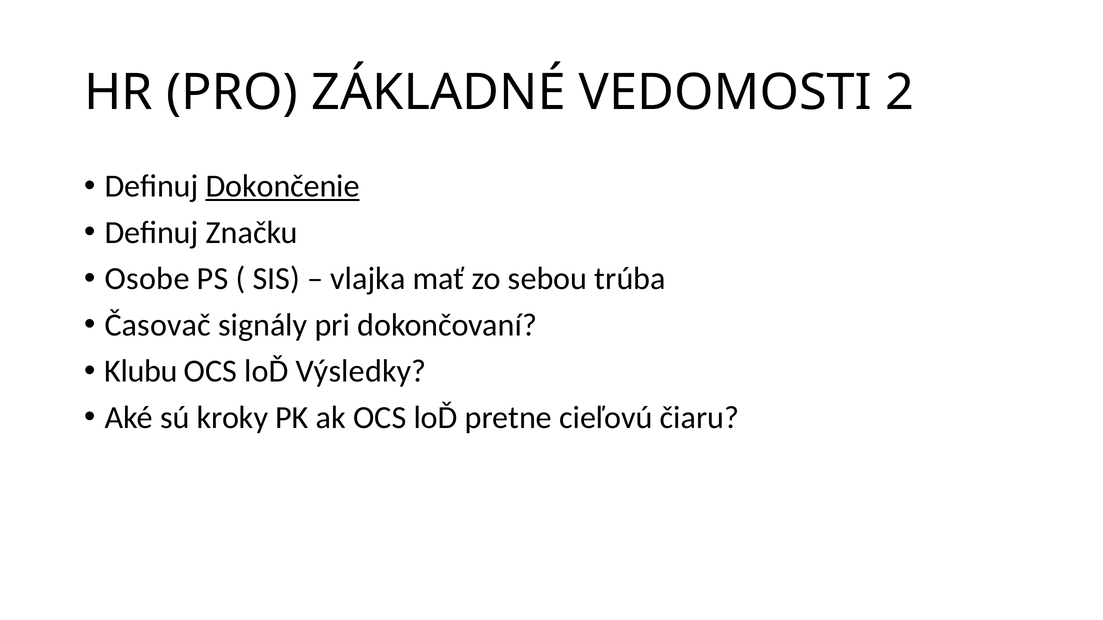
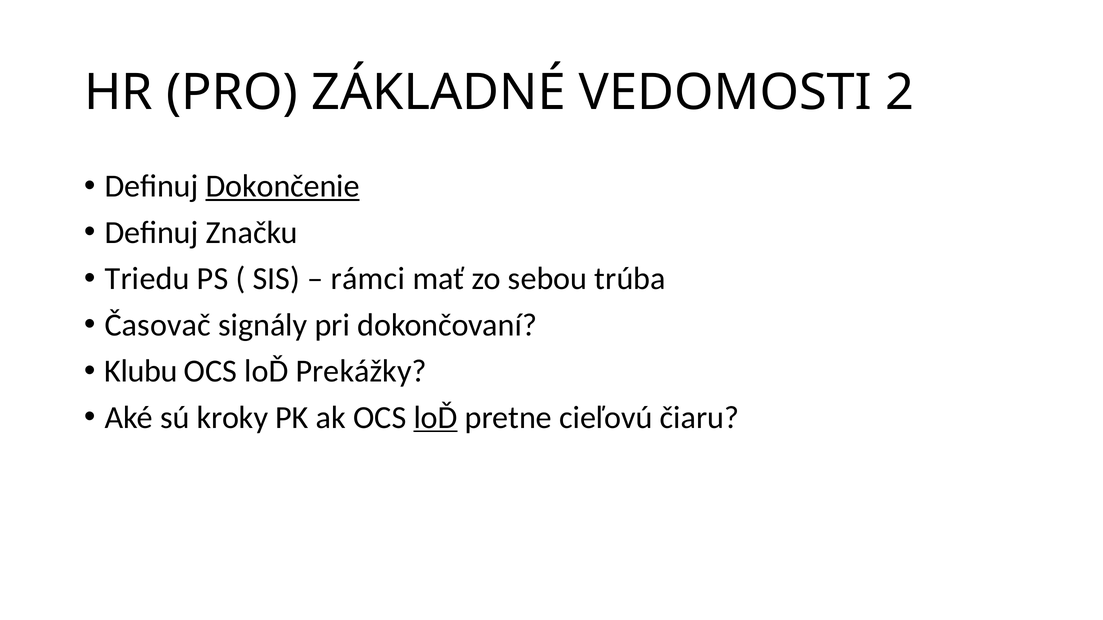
Osobe: Osobe -> Triedu (147, 279)
vlajka: vlajka -> rámci (368, 279)
Výsledky: Výsledky -> Prekážky (361, 371)
loĎ underline: none -> present (436, 418)
